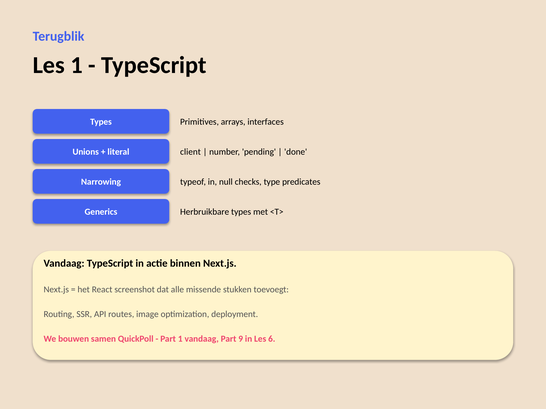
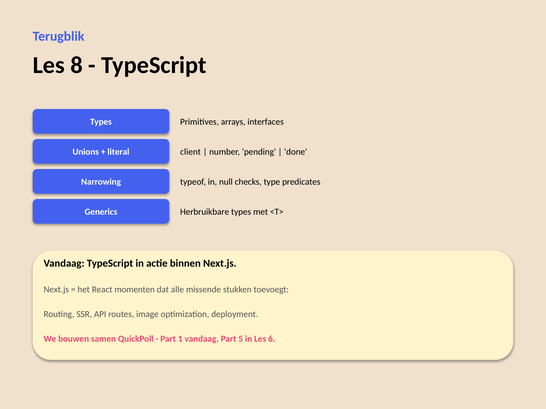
Les 1: 1 -> 8 (77, 65)
screenshot: screenshot -> momenten (135, 290)
9: 9 -> 5 (241, 339)
